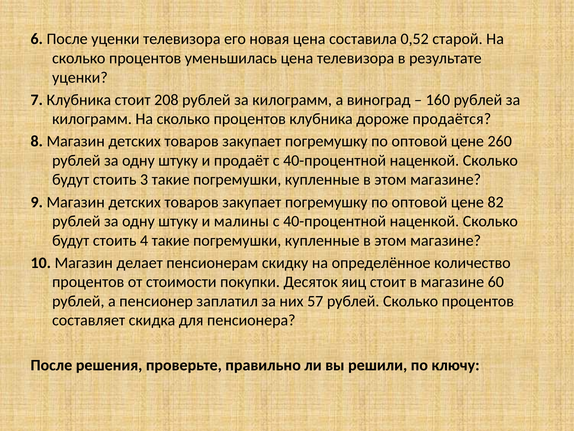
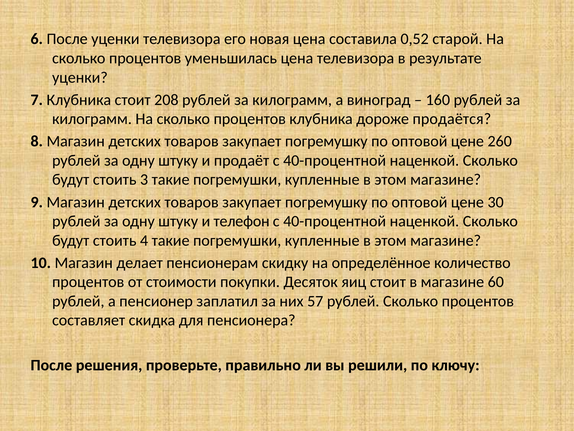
82: 82 -> 30 (496, 202)
малины: малины -> телефон (242, 221)
